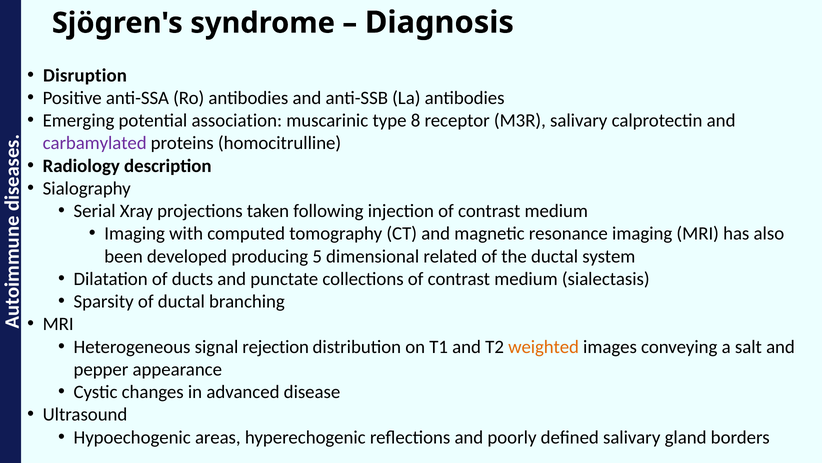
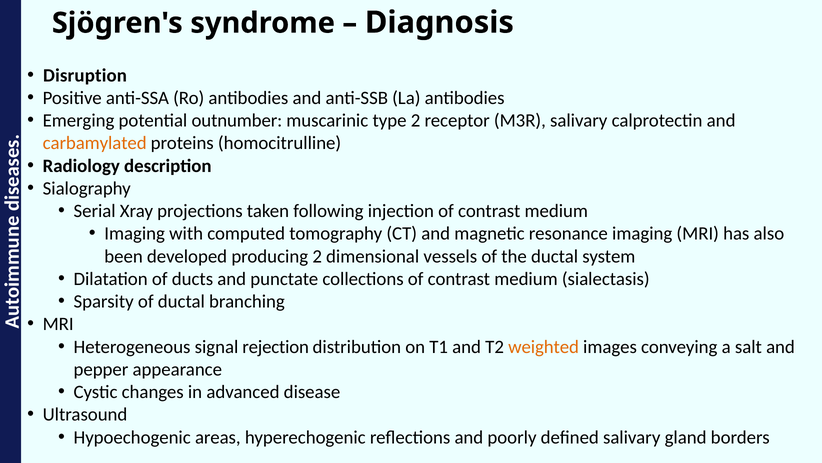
association: association -> outnumber (237, 120)
type 8: 8 -> 2 (416, 120)
carbamylated colour: purple -> orange (95, 143)
producing 5: 5 -> 2 (317, 256)
related: related -> vessels (450, 256)
